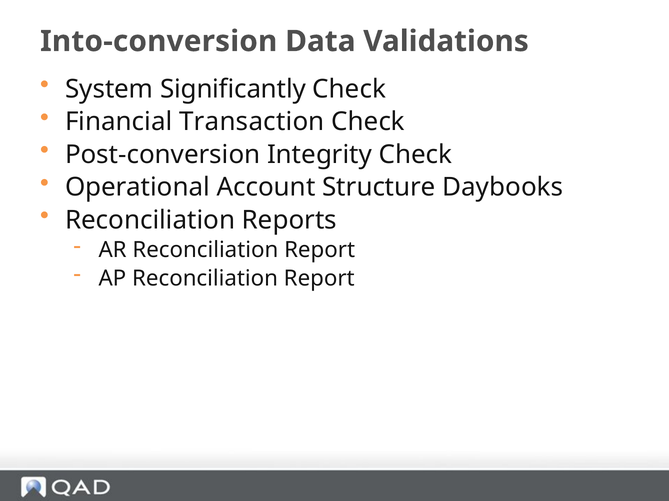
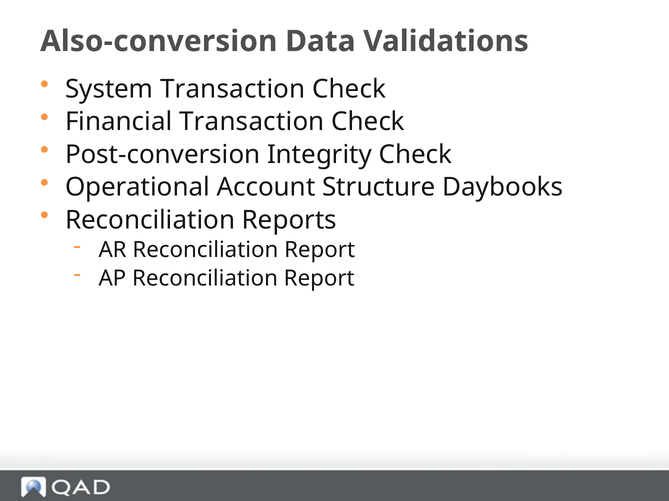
Into-conversion: Into-conversion -> Also-conversion (159, 41)
System Significantly: Significantly -> Transaction (233, 89)
